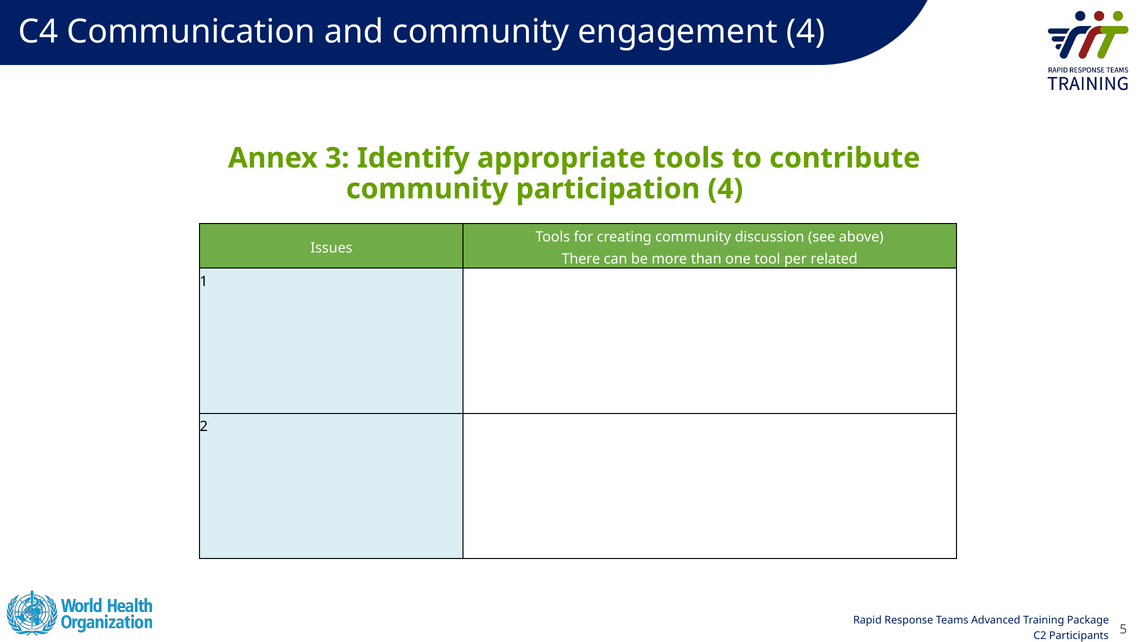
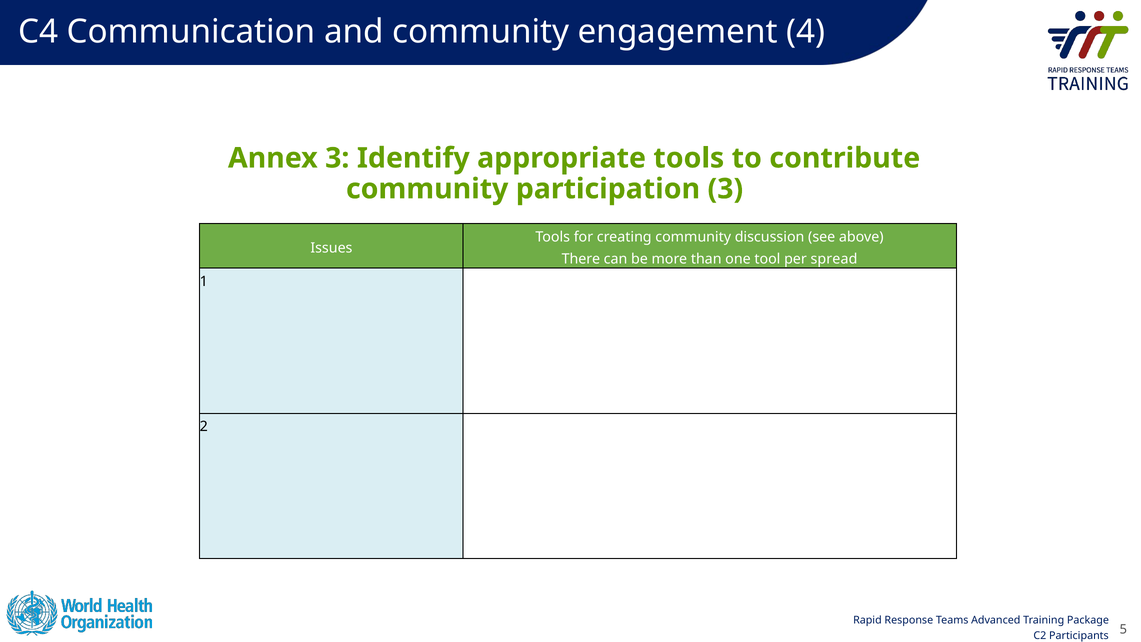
participation 4: 4 -> 3 (725, 189)
related: related -> spread (834, 259)
